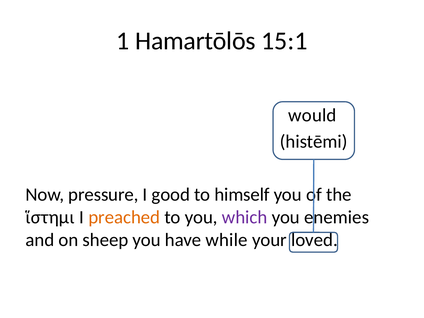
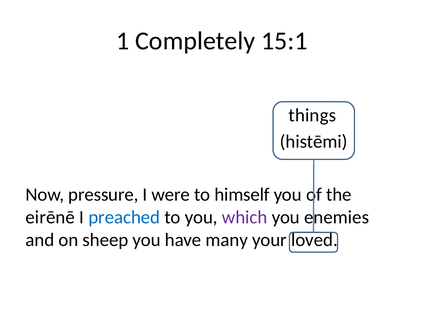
Hamartōlōs: Hamartōlōs -> Completely (195, 41)
would: would -> things (312, 115)
good: good -> were (171, 195)
ἵστημι: ἵστημι -> eirēnē (50, 217)
preached colour: orange -> blue (124, 217)
while: while -> many (227, 240)
